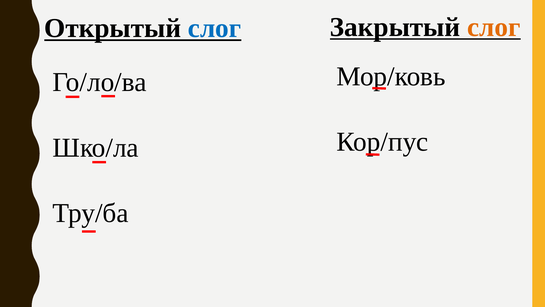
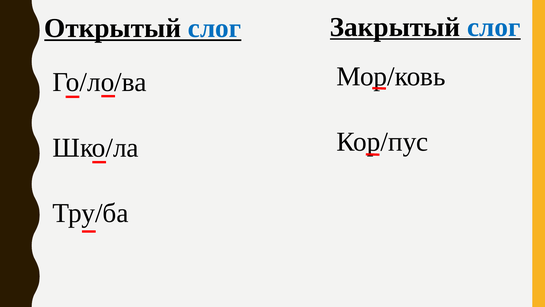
слог colour: orange -> blue (494, 27)
